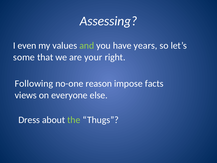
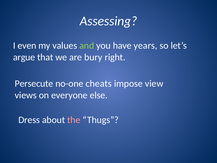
some: some -> argue (24, 57)
your: your -> bury (93, 57)
Following: Following -> Persecute (34, 83)
reason: reason -> cheats (99, 83)
facts: facts -> view (154, 83)
the colour: light green -> pink (74, 120)
